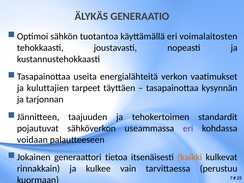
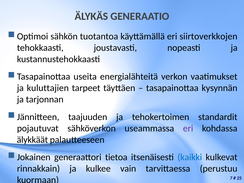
voimalaitosten: voimalaitosten -> siirtoverkkojen (208, 36)
voidaan: voidaan -> älykkäät (32, 140)
kaikki colour: orange -> blue (190, 157)
